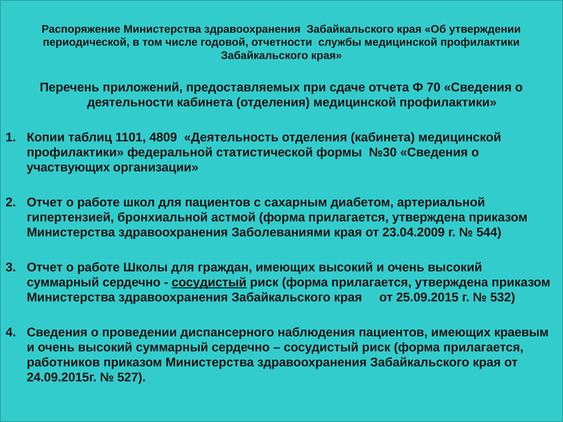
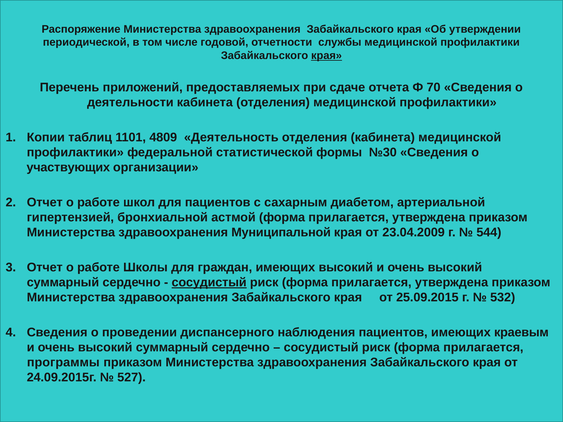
края underline: none -> present (327, 56)
Заболеваниями: Заболеваниями -> Муниципальной (281, 233)
работников: работников -> программы (63, 363)
